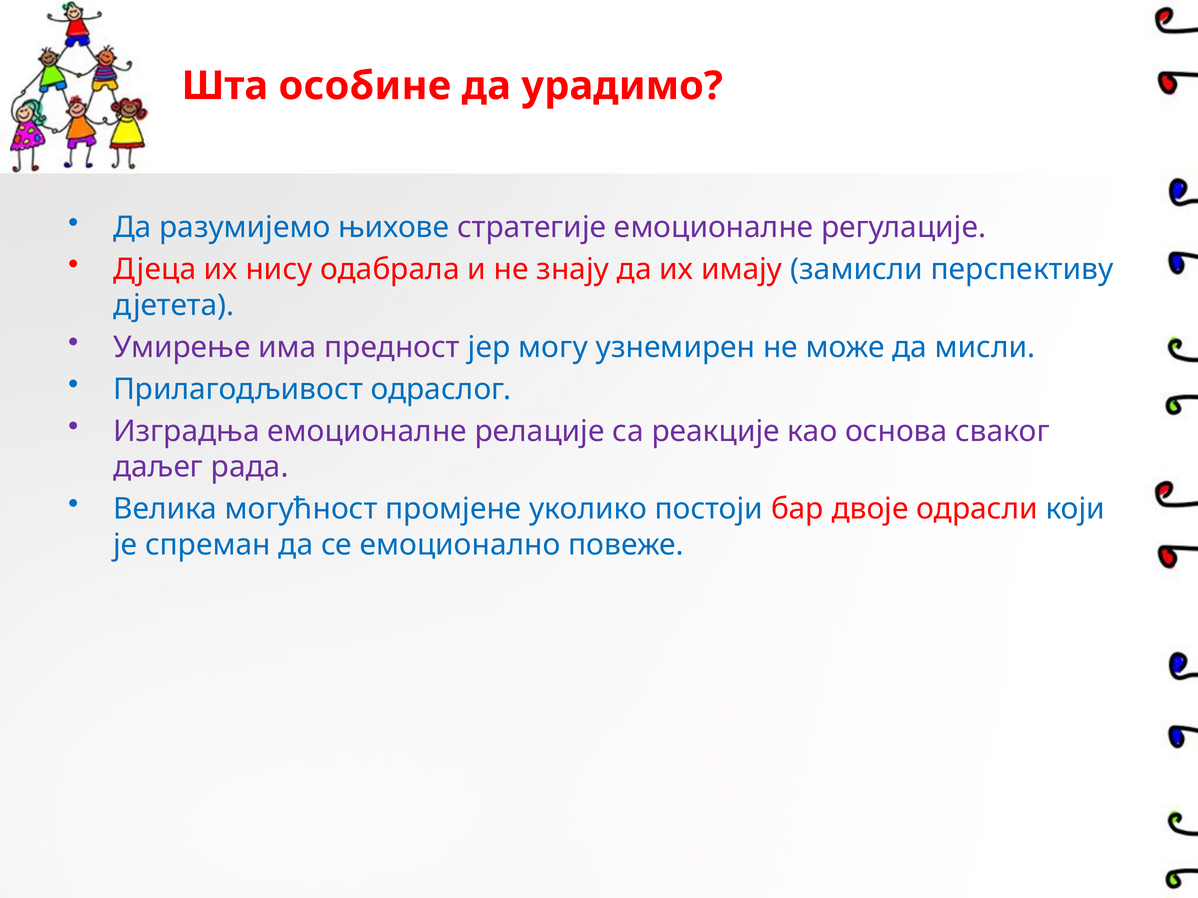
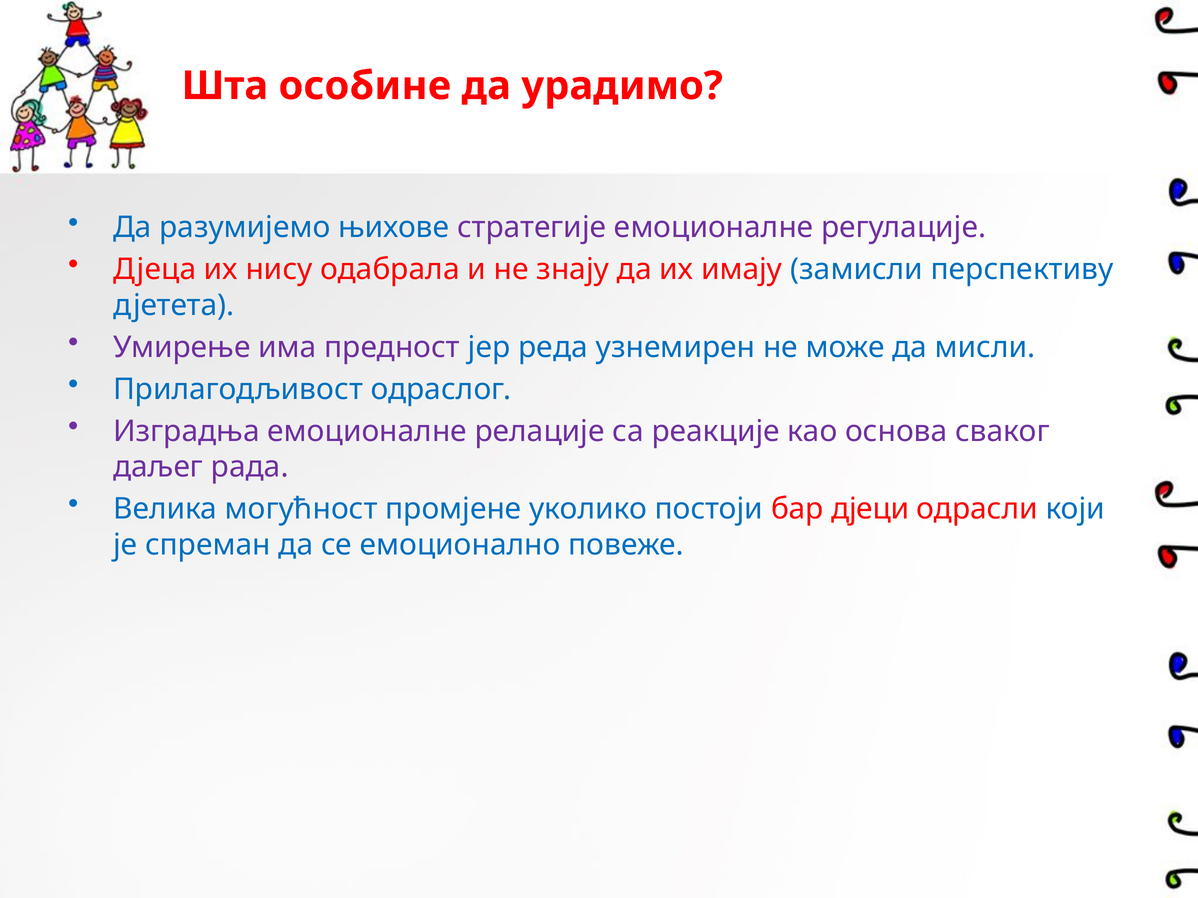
могу: могу -> реда (553, 348)
двоје: двоје -> дјеци (870, 509)
